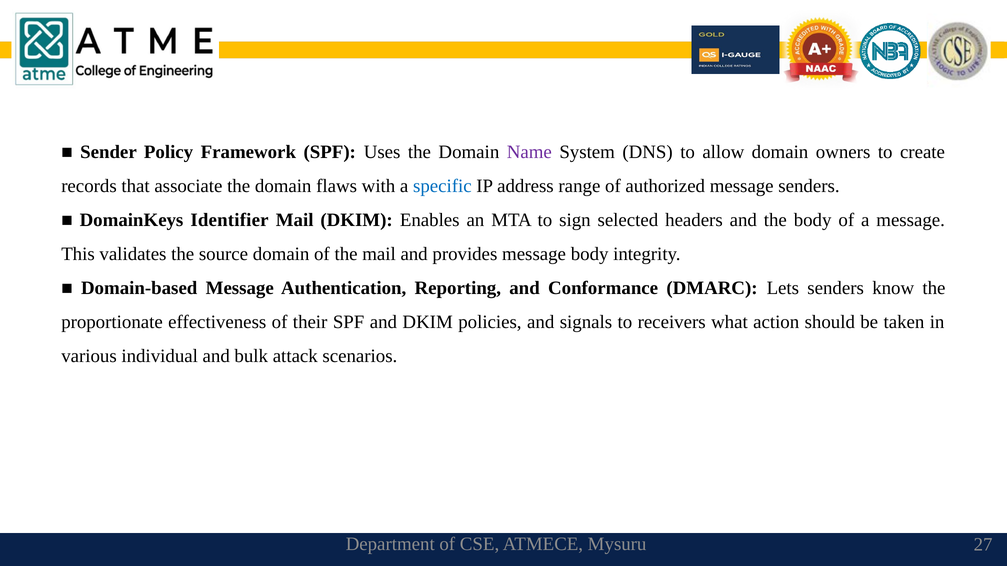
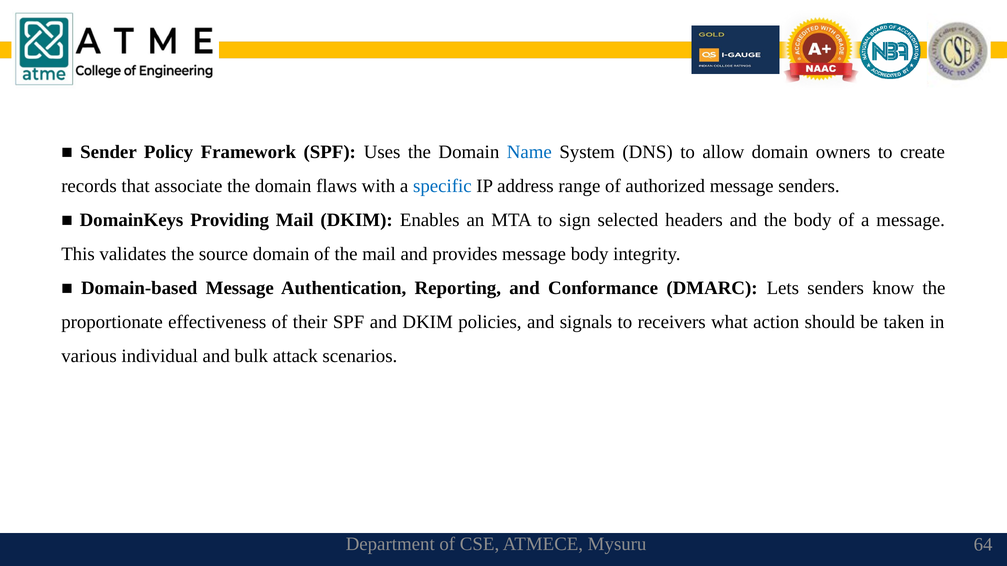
Name colour: purple -> blue (529, 152)
Identifier: Identifier -> Providing (230, 220)
27: 27 -> 64 (983, 545)
